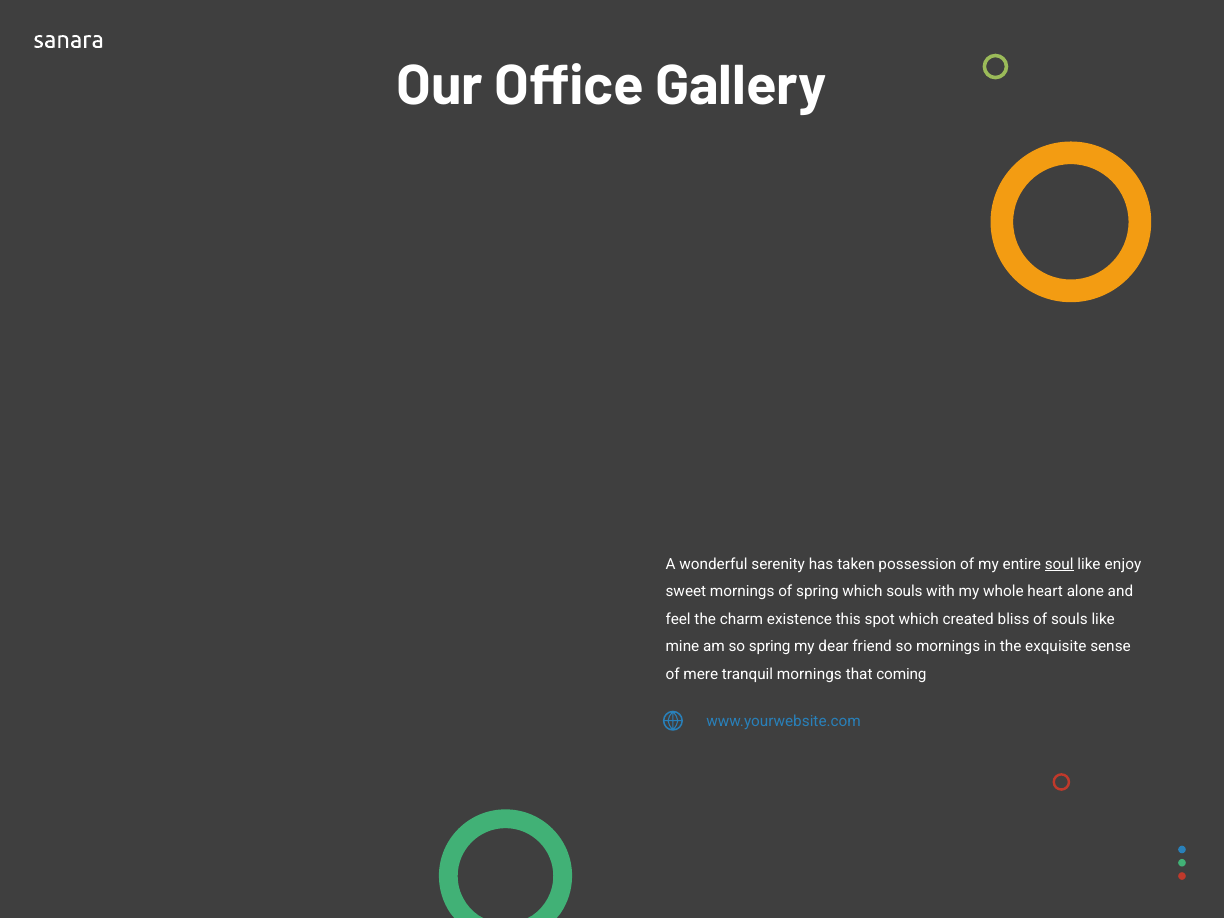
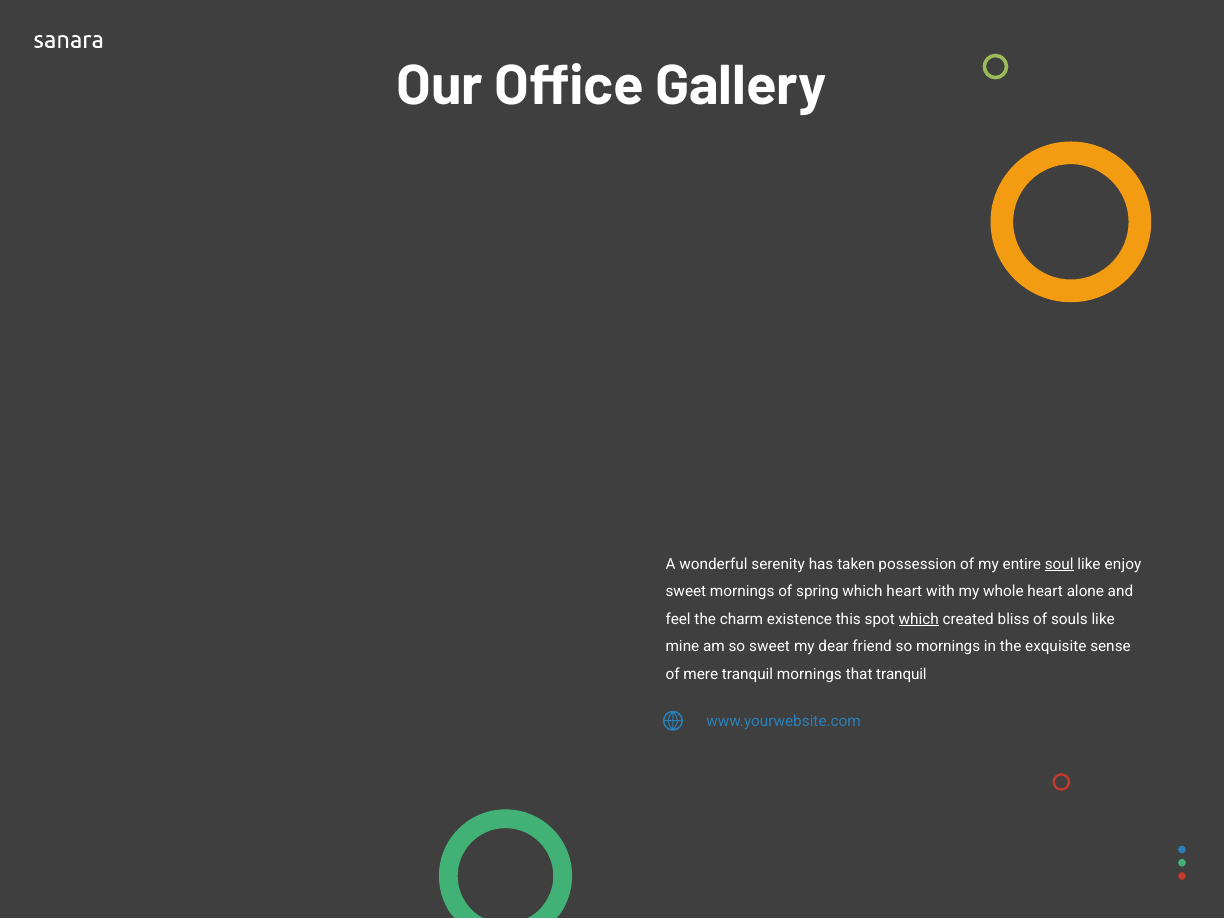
which souls: souls -> heart (904, 592)
which underline: none -> present (919, 619)
so spring: spring -> sweet (770, 647)
that coming: coming -> tranquil (901, 674)
